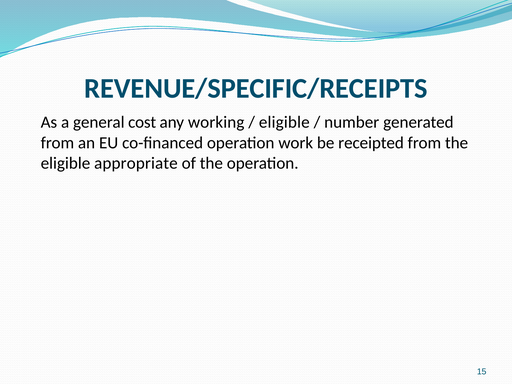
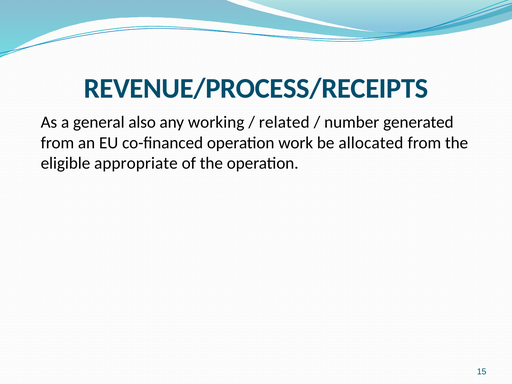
REVENUE/SPECIFIC/RECEIPTS: REVENUE/SPECIFIC/RECEIPTS -> REVENUE/PROCESS/RECEIPTS (256, 88)
cost: cost -> also (142, 122)
eligible: eligible -> related (284, 122)
receipted: receipted -> allocated (371, 143)
